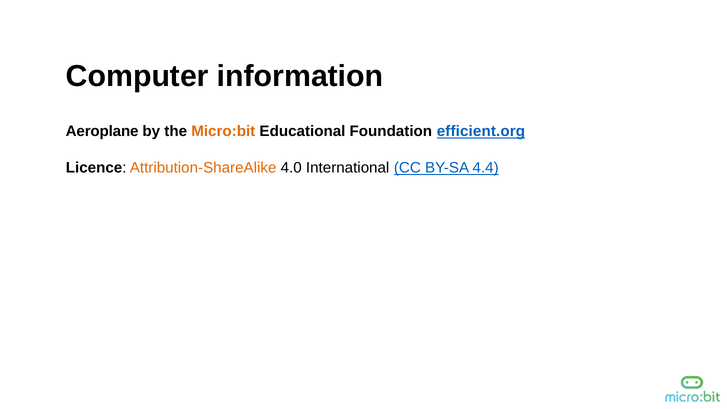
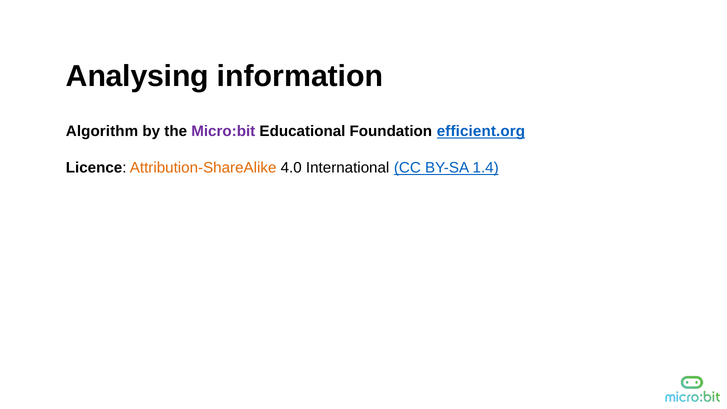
Computer: Computer -> Analysing (137, 76)
Aeroplane: Aeroplane -> Algorithm (102, 131)
Micro:bit colour: orange -> purple (223, 131)
4.4: 4.4 -> 1.4 (486, 168)
